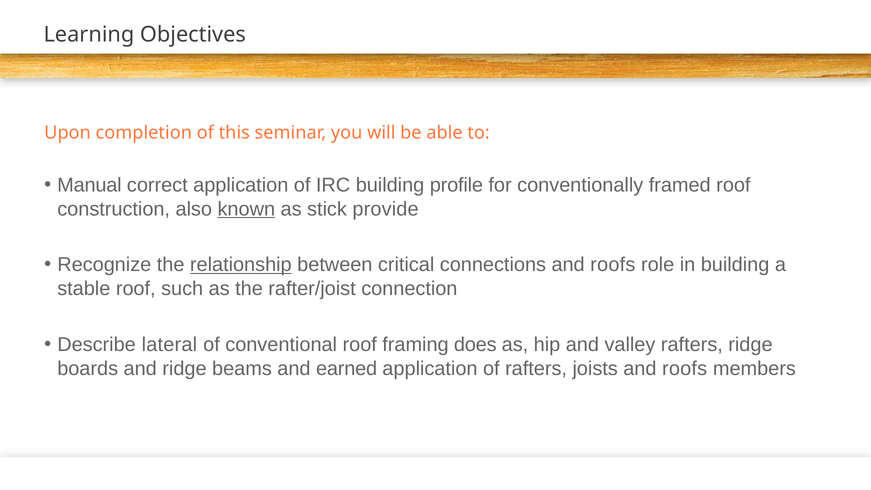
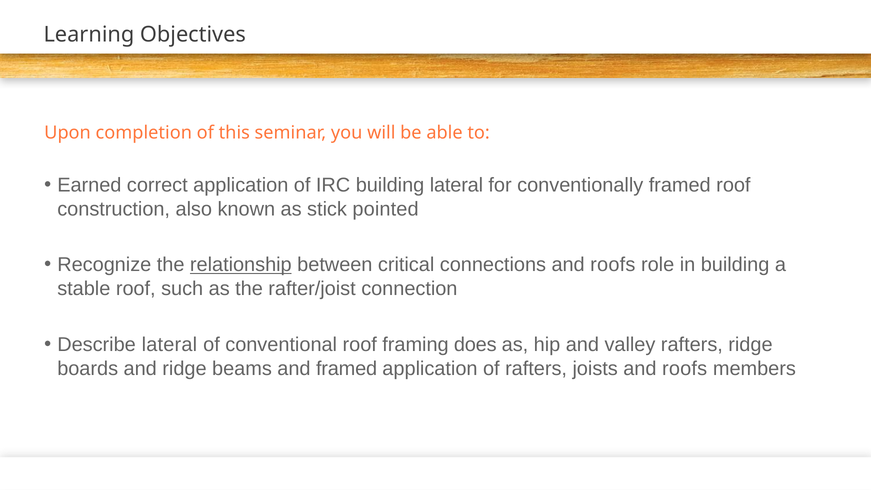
Manual: Manual -> Earned (89, 185)
building profile: profile -> lateral (456, 185)
known underline: present -> none (246, 209)
provide: provide -> pointed (386, 209)
and earned: earned -> framed (347, 369)
